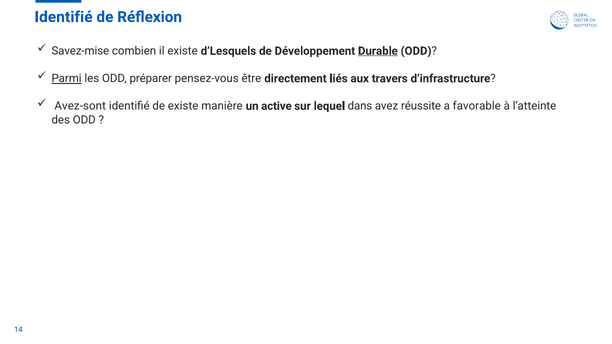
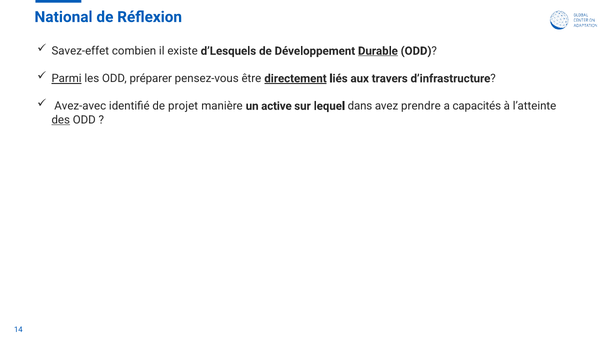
Identifié: Identifié -> National (64, 17)
Savez-mise: Savez-mise -> Savez-effet (80, 51)
directement underline: none -> present (295, 79)
Avez-sont: Avez-sont -> Avez-avec (80, 106)
de existe: existe -> projet (183, 106)
réussite: réussite -> prendre (421, 106)
favorable: favorable -> capacités (477, 106)
des underline: none -> present (61, 120)
